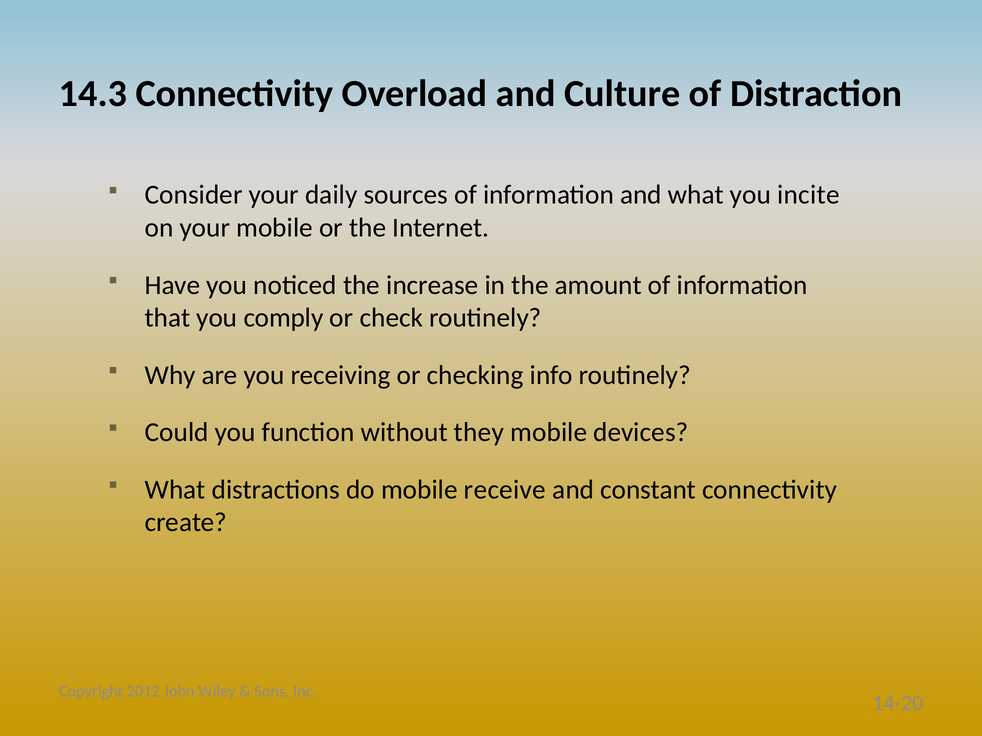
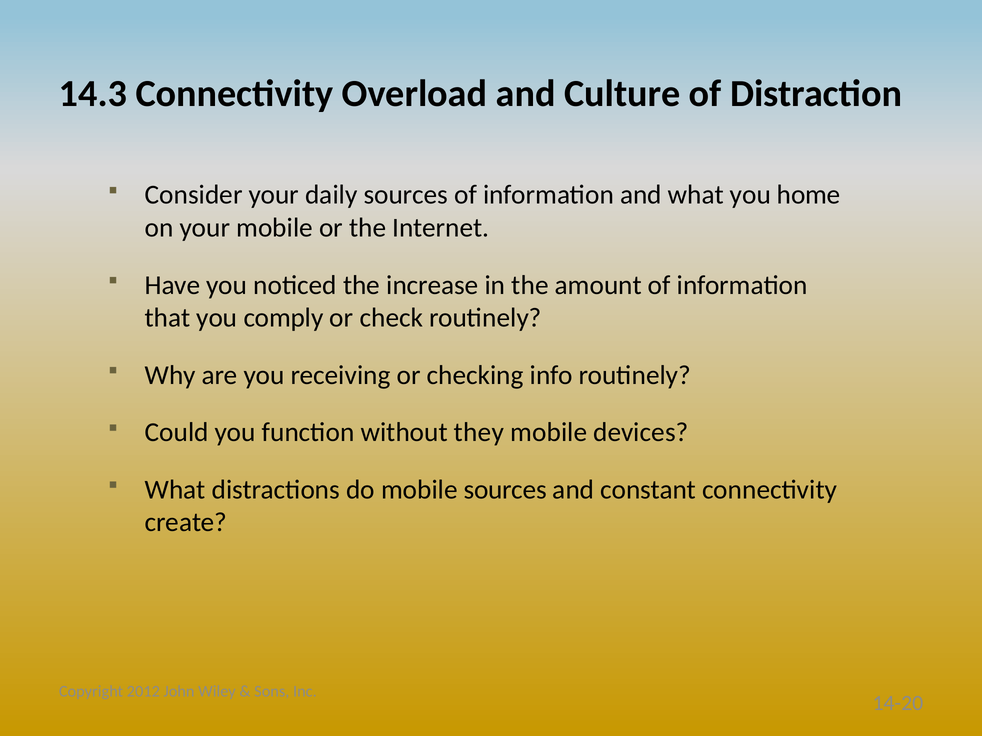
incite: incite -> home (809, 195)
mobile receive: receive -> sources (505, 490)
